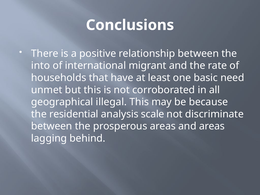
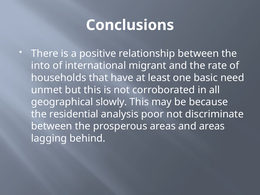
illegal: illegal -> slowly (111, 102)
scale: scale -> poor (152, 114)
